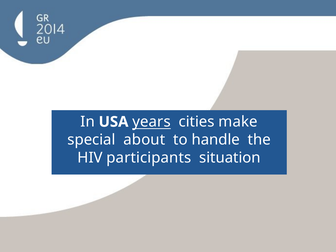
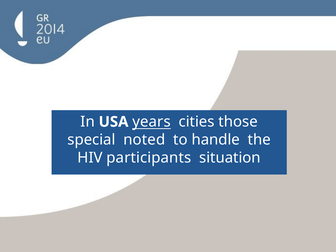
make: make -> those (238, 122)
about: about -> noted (144, 140)
